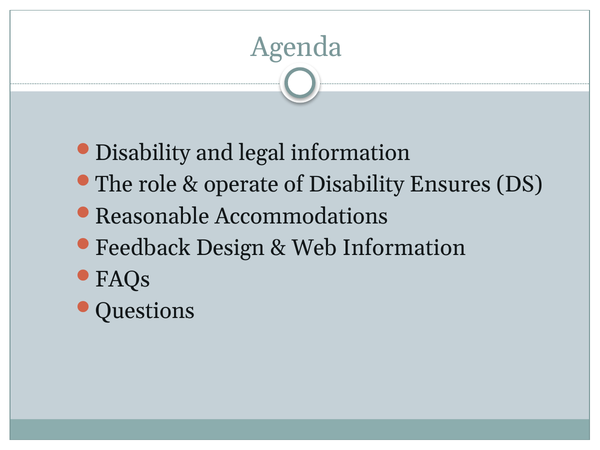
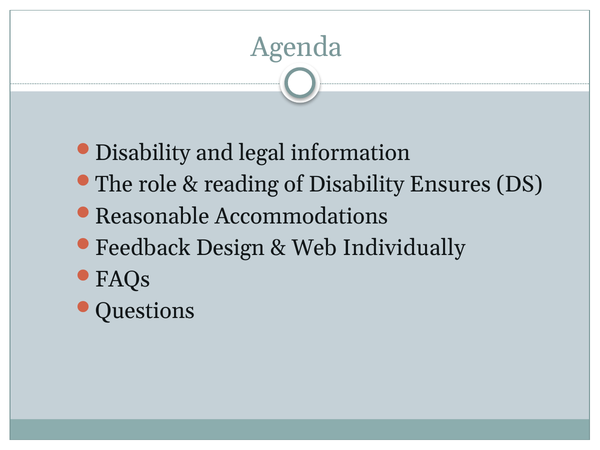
operate: operate -> reading (241, 185)
Web Information: Information -> Individually (404, 248)
